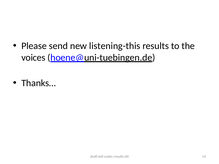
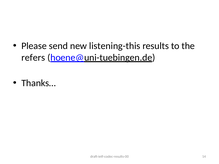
voices: voices -> refers (33, 58)
